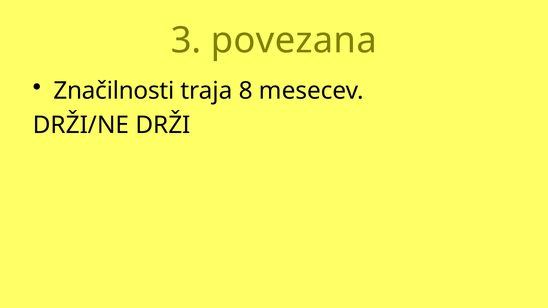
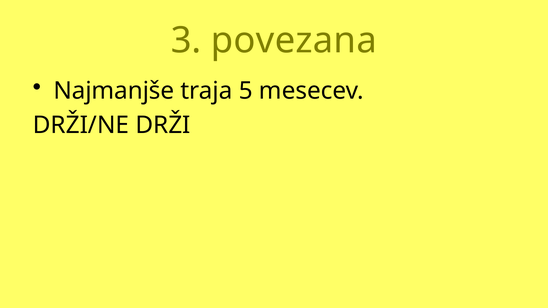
Značilnosti: Značilnosti -> Najmanjše (114, 91)
8: 8 -> 5 (246, 91)
